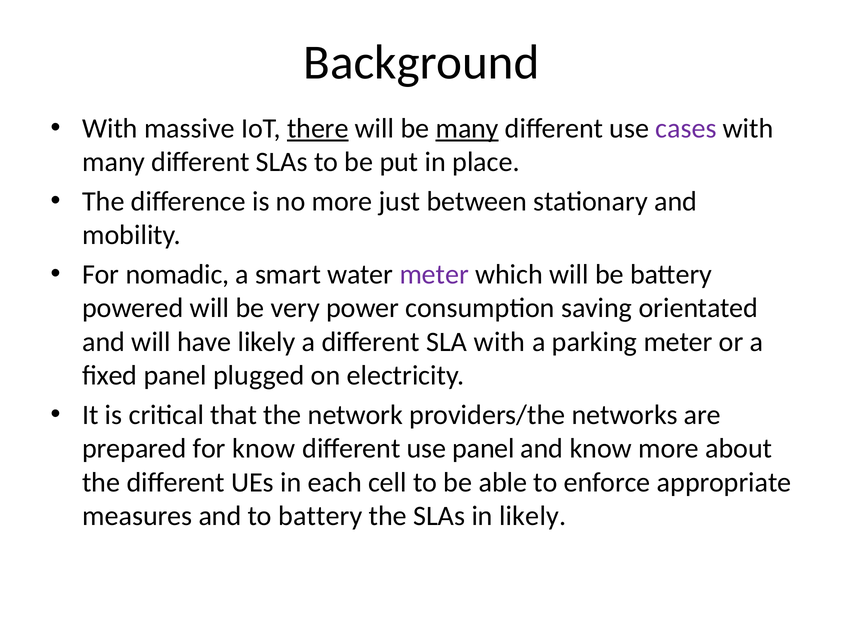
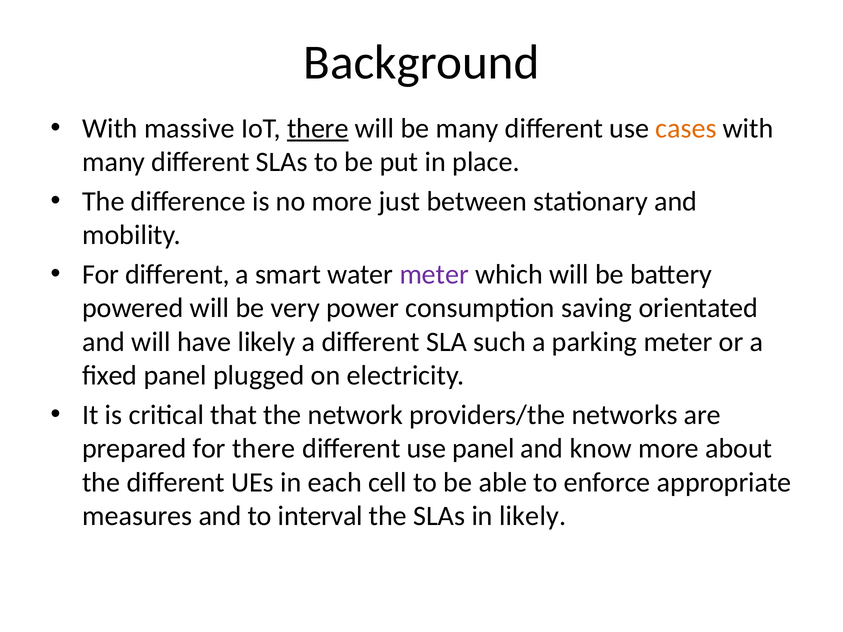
many underline: present -> none (467, 128)
cases colour: purple -> orange (686, 128)
For nomadic: nomadic -> different (177, 275)
SLA with: with -> such (500, 342)
for know: know -> there (264, 449)
to battery: battery -> interval (320, 516)
